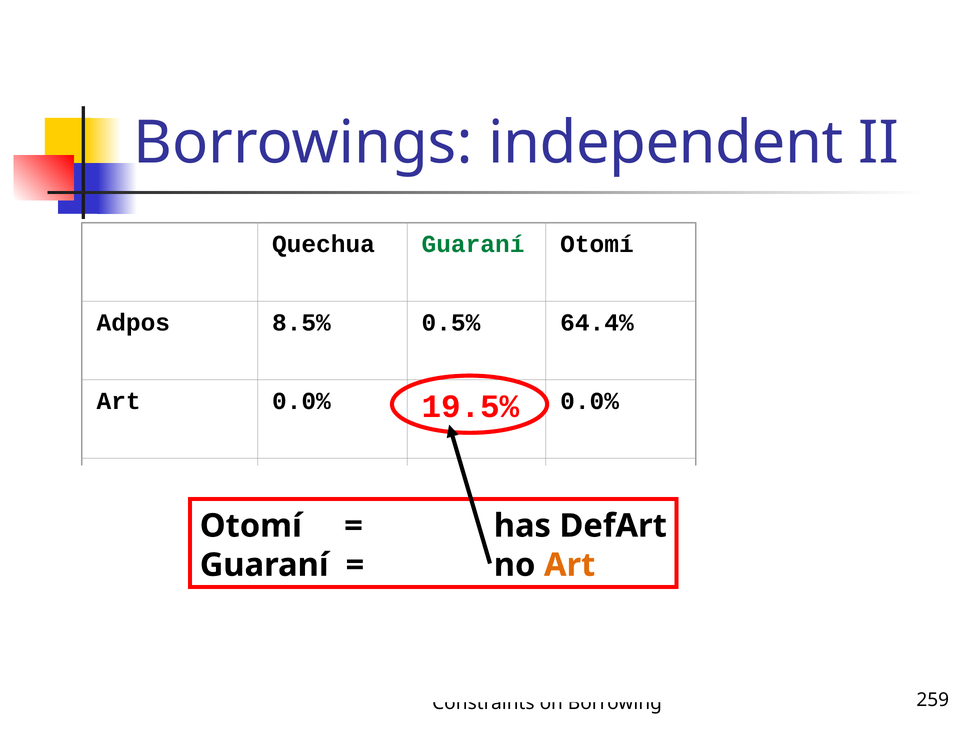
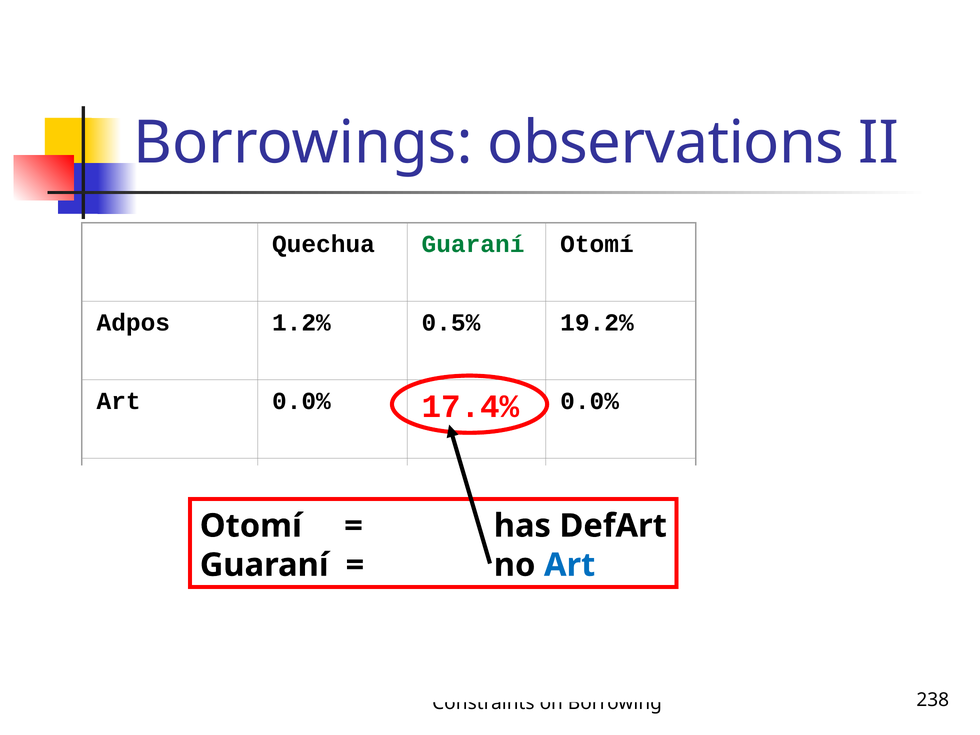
independent: independent -> observations (666, 143)
8.5%: 8.5% -> 1.2% (301, 323)
64.4%: 64.4% -> 19.2% (597, 323)
19.5%: 19.5% -> 17.4% (471, 407)
Art colour: orange -> blue (570, 565)
259: 259 -> 238 (933, 700)
